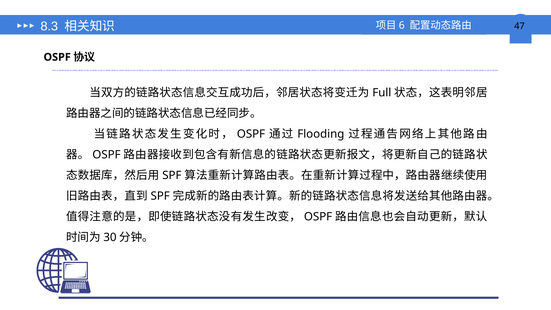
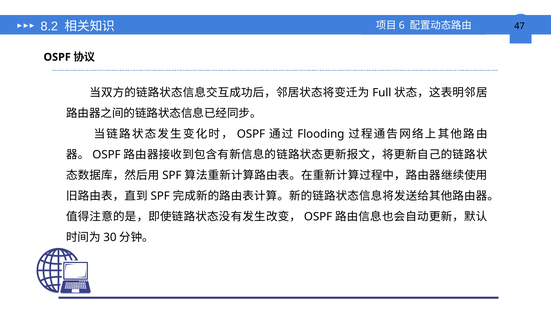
8.3: 8.3 -> 8.2 (49, 26)
